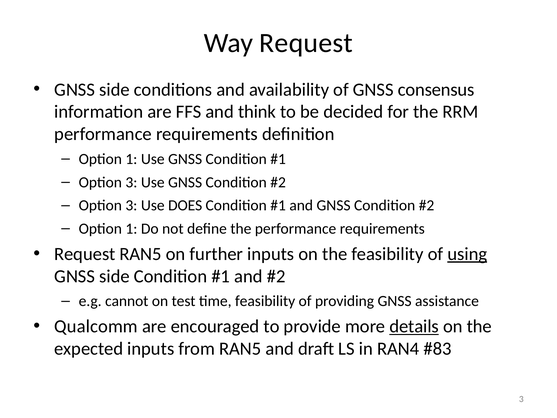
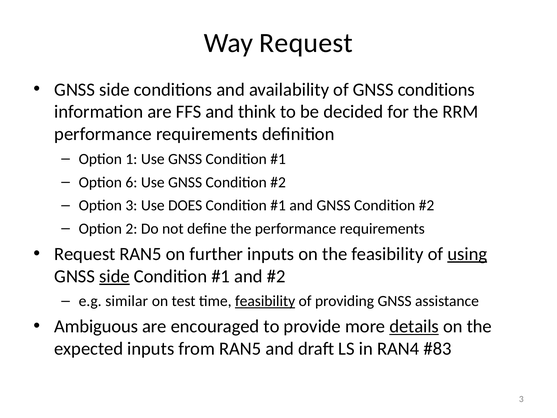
GNSS consensus: consensus -> conditions (436, 90)
3: 3 -> 6 (131, 182)
1: 1 -> 2 (131, 229)
side underline: none -> present (114, 276)
cannot: cannot -> similar (127, 301)
feasibility underline: none -> present (265, 301)
Qualcomm: Qualcomm -> Ambiguous (96, 326)
